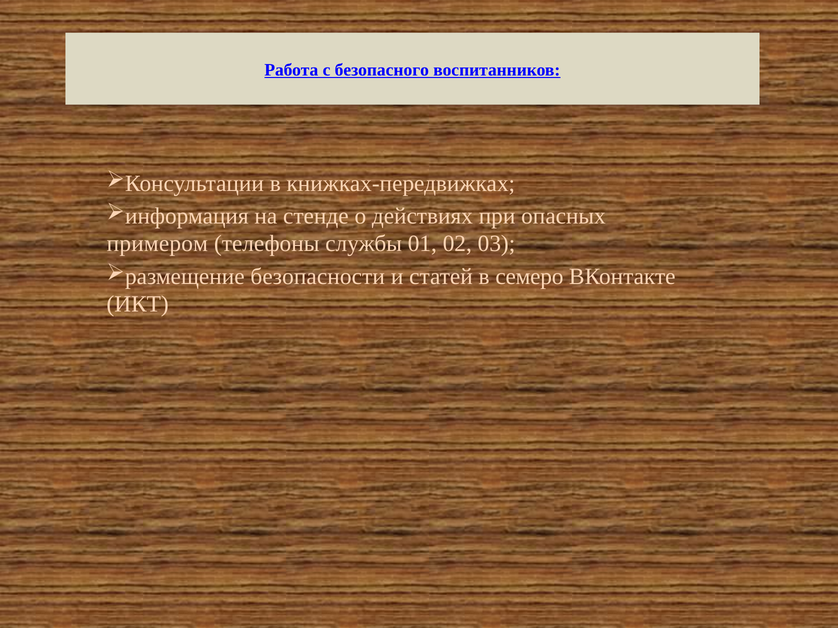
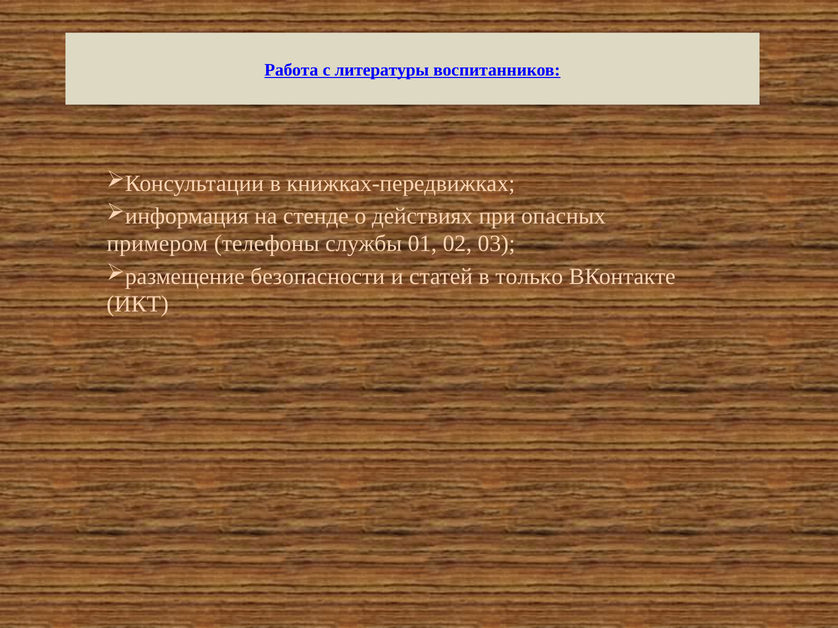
безопасного: безопасного -> литературы (382, 70)
семеро: семеро -> только (529, 277)
